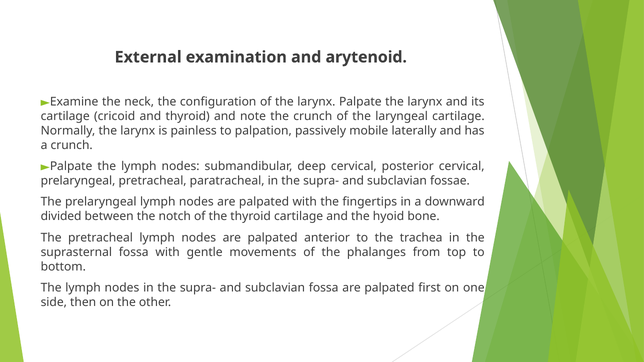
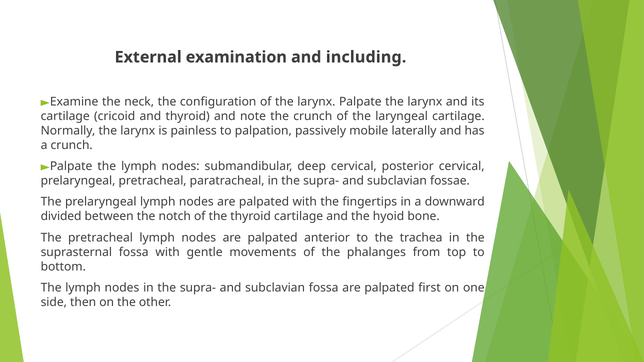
arytenoid: arytenoid -> including (366, 57)
